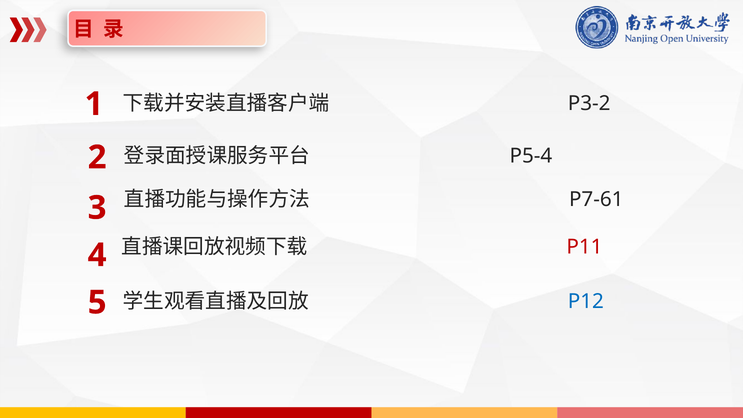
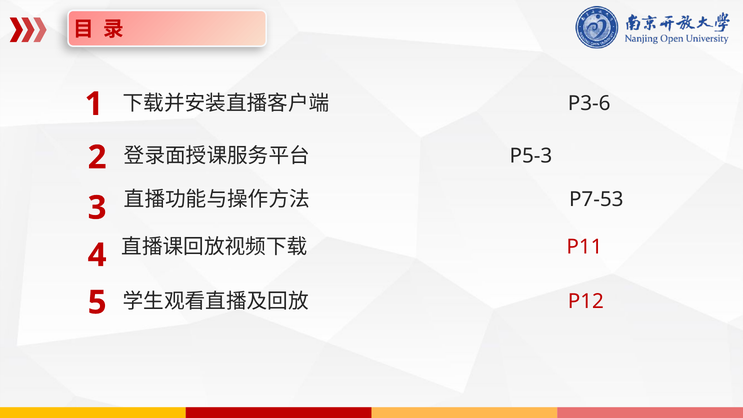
P3-2: P3-2 -> P3-6 (589, 103)
P5-4: P5-4 -> P5-3 (531, 156)
P7-61: P7-61 -> P7-53 (596, 200)
P12 colour: blue -> red (586, 301)
